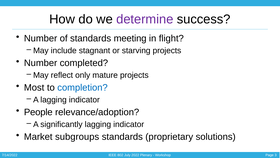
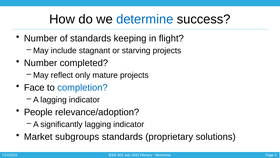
determine colour: purple -> blue (145, 19)
meeting: meeting -> keeping (130, 38)
Most: Most -> Face (34, 87)
